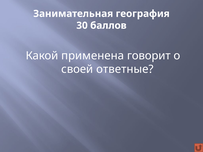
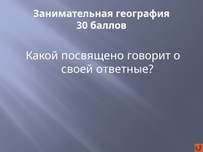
применена: применена -> посвящено (93, 56)
